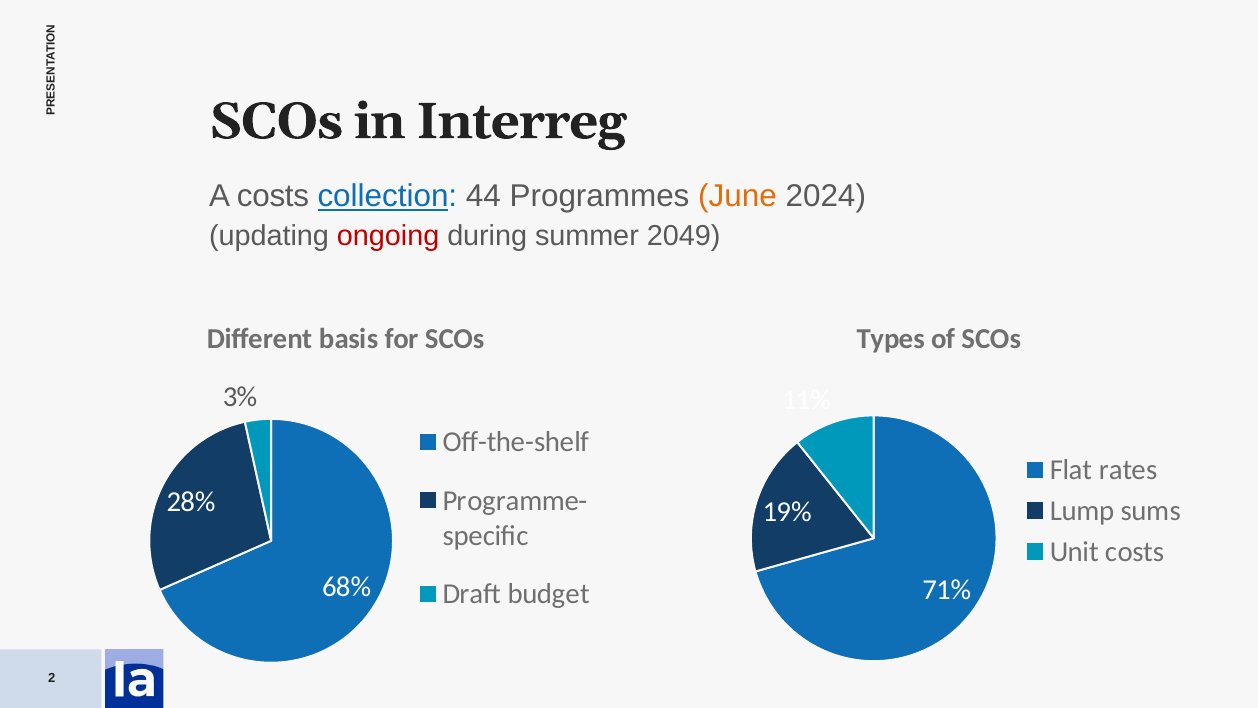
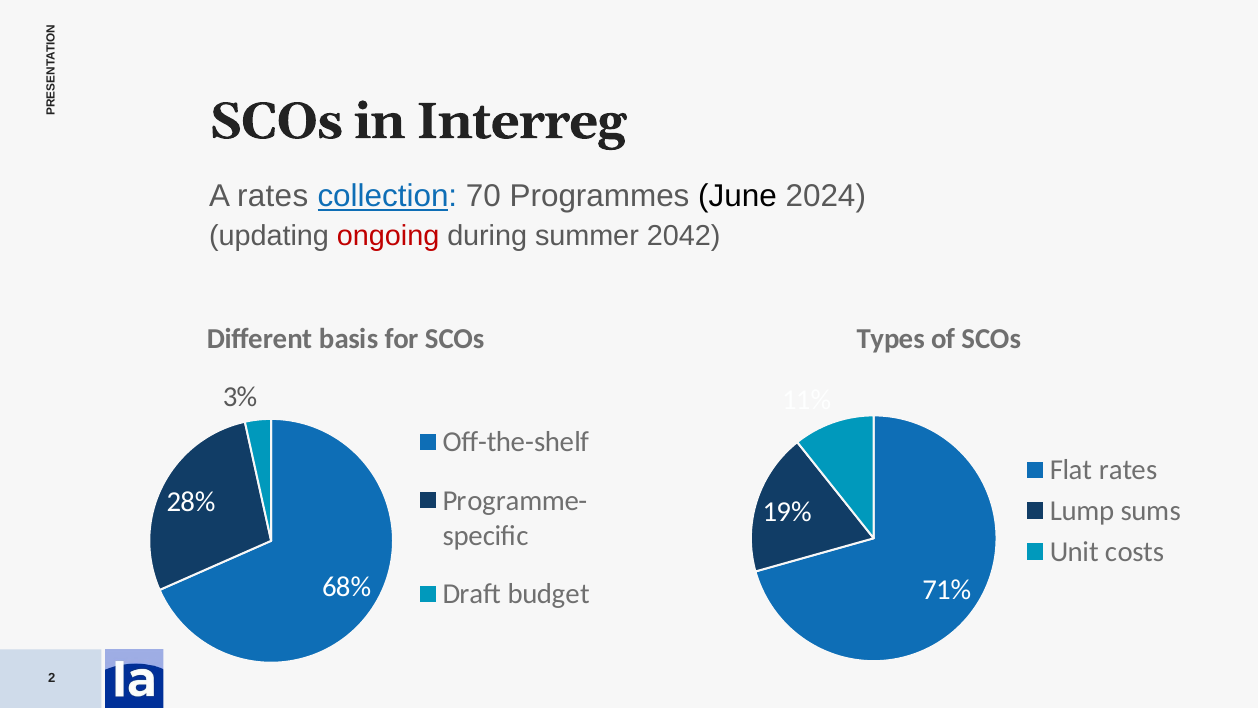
A costs: costs -> rates (273, 196)
44: 44 -> 70 (483, 196)
June colour: orange -> black (738, 196)
2049: 2049 -> 2042 (684, 236)
